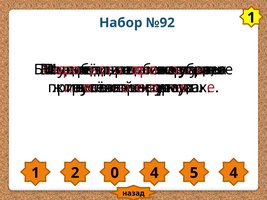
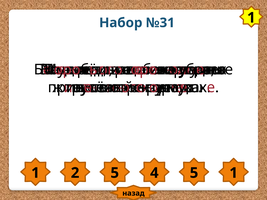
№92: №92 -> №31 (160, 23)
2 0: 0 -> 5 (115, 173)
5 4: 4 -> 1 (234, 173)
